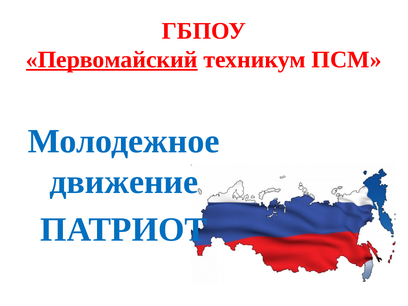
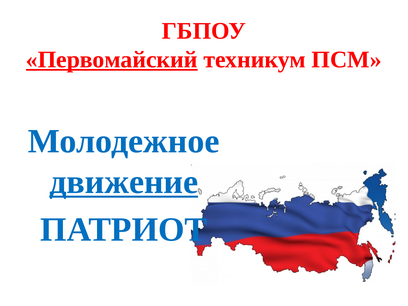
движение underline: none -> present (124, 182)
